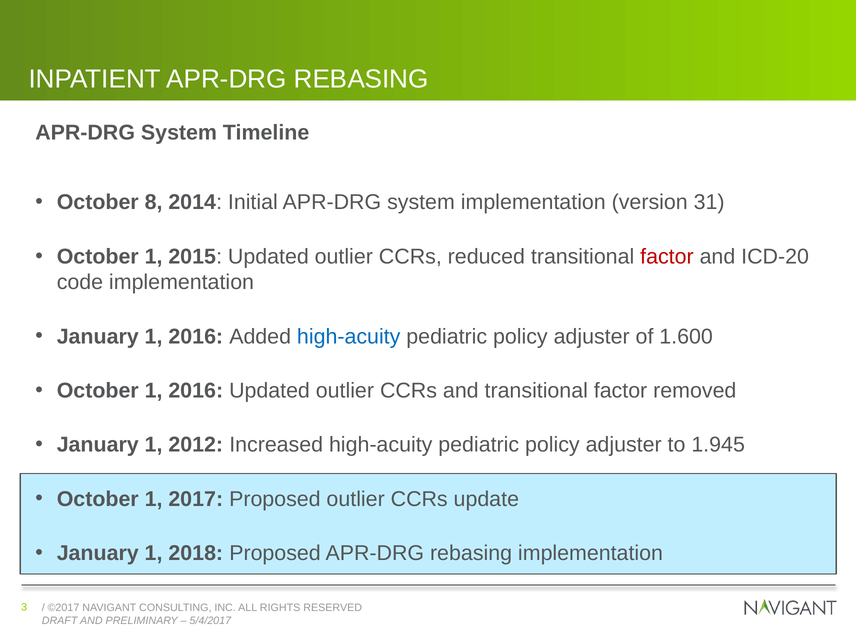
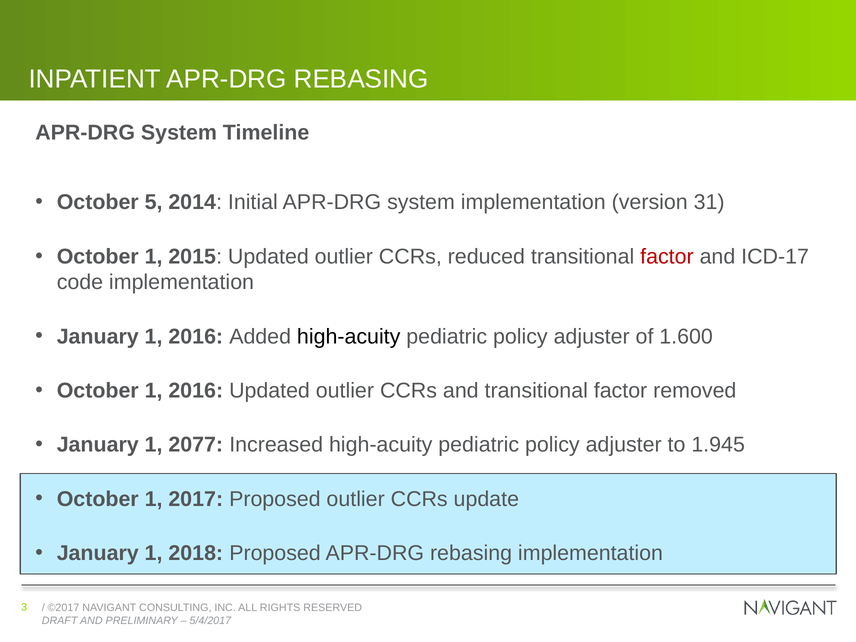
8: 8 -> 5 (154, 202)
ICD-20: ICD-20 -> ICD-17 (775, 257)
high-acuity colour: blue -> black (349, 336)
2012: 2012 -> 2077 (196, 445)
